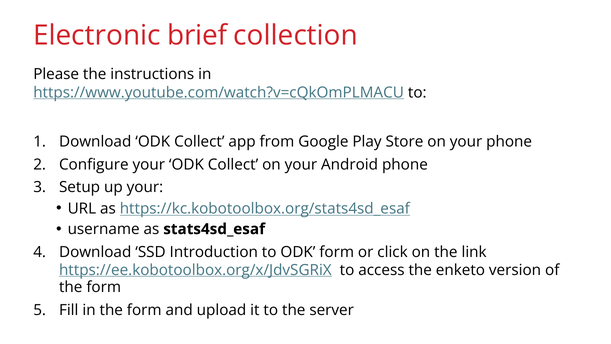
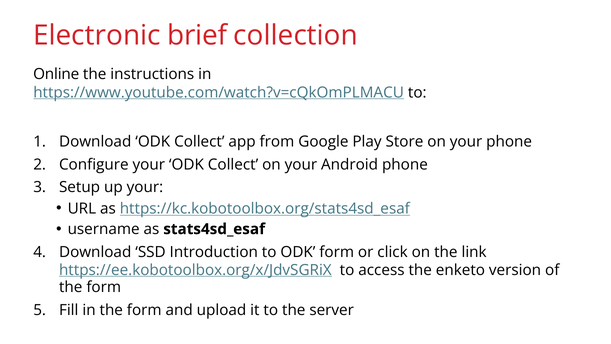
Please: Please -> Online (56, 74)
